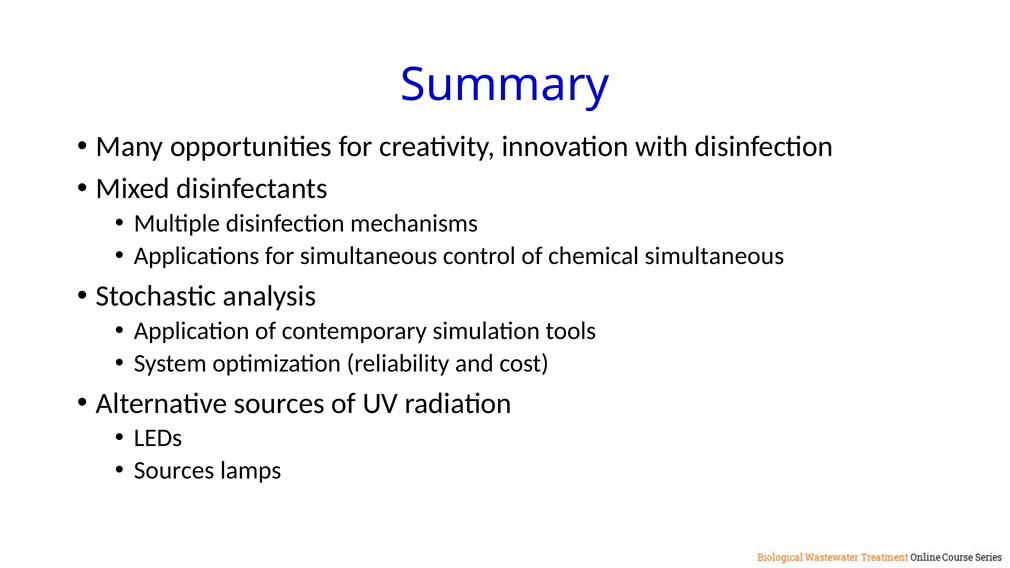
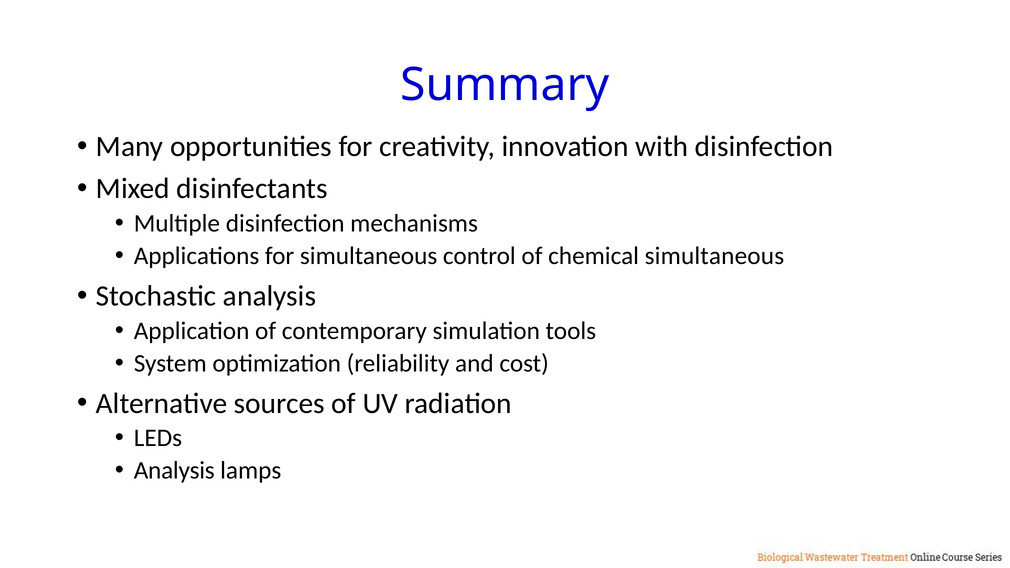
Sources: Sources -> Analysis (174, 471)
